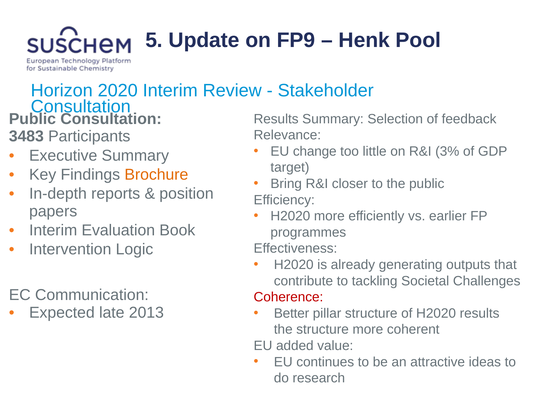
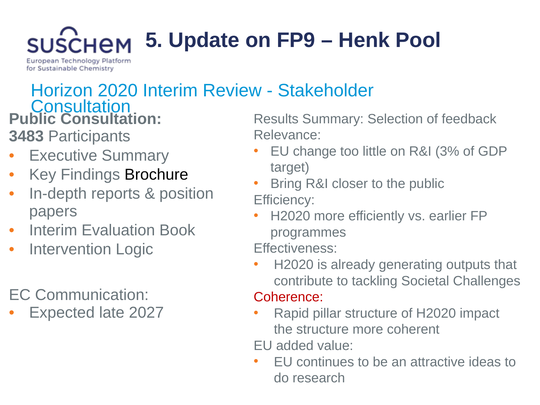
Brochure colour: orange -> black (156, 175)
2013: 2013 -> 2027 (146, 313)
Better: Better -> Rapid (291, 313)
H2020 results: results -> impact (480, 313)
